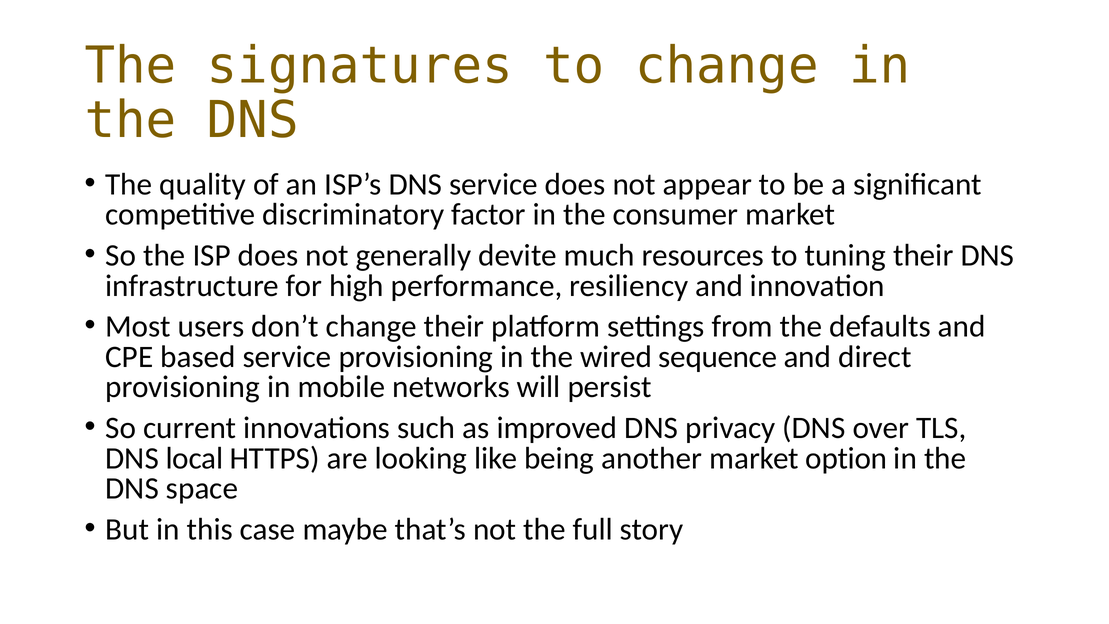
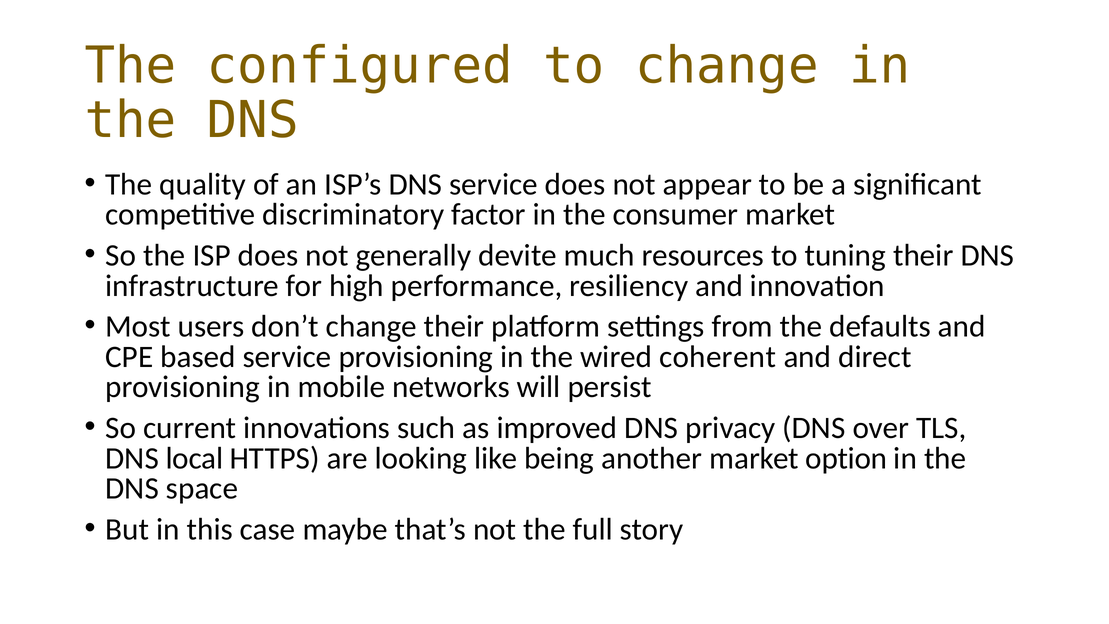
signatures: signatures -> configured (360, 66)
sequence: sequence -> coherent (718, 357)
